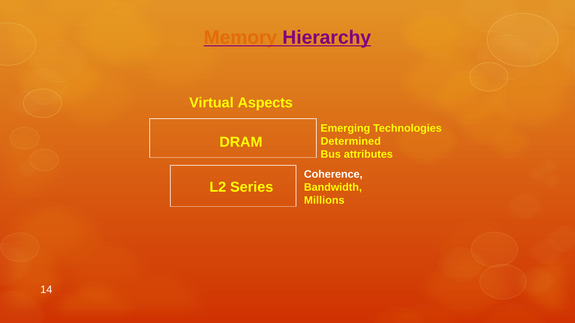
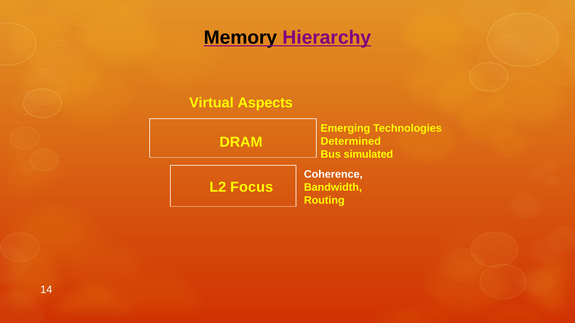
Memory colour: orange -> black (241, 37)
attributes: attributes -> simulated (368, 154)
Series: Series -> Focus (252, 187)
Millions: Millions -> Routing (324, 201)
